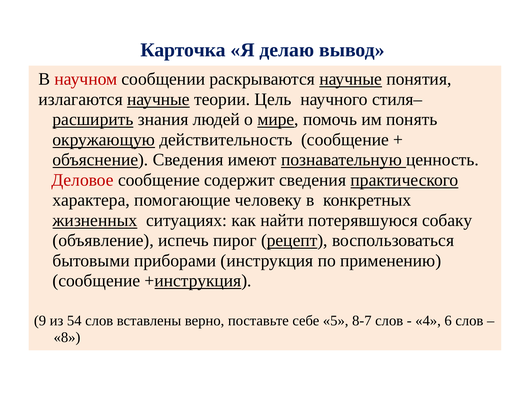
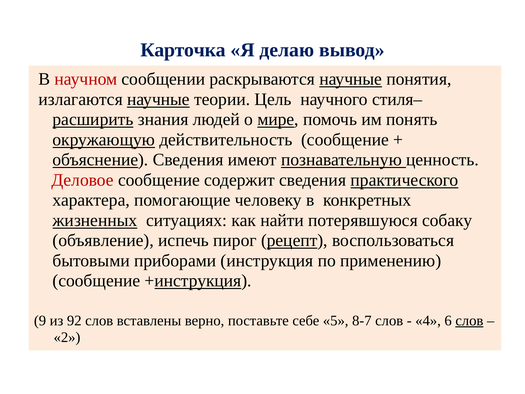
54: 54 -> 92 (74, 320)
слов underline: none -> present (469, 320)
8: 8 -> 2 (67, 337)
